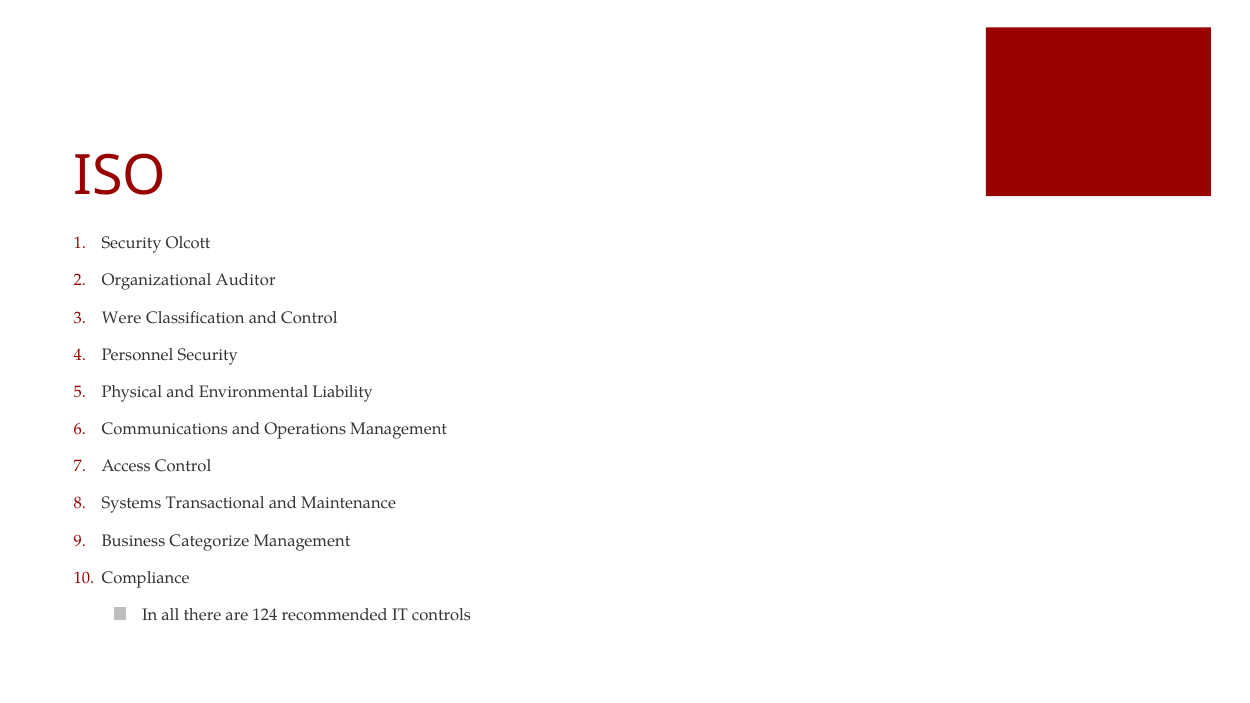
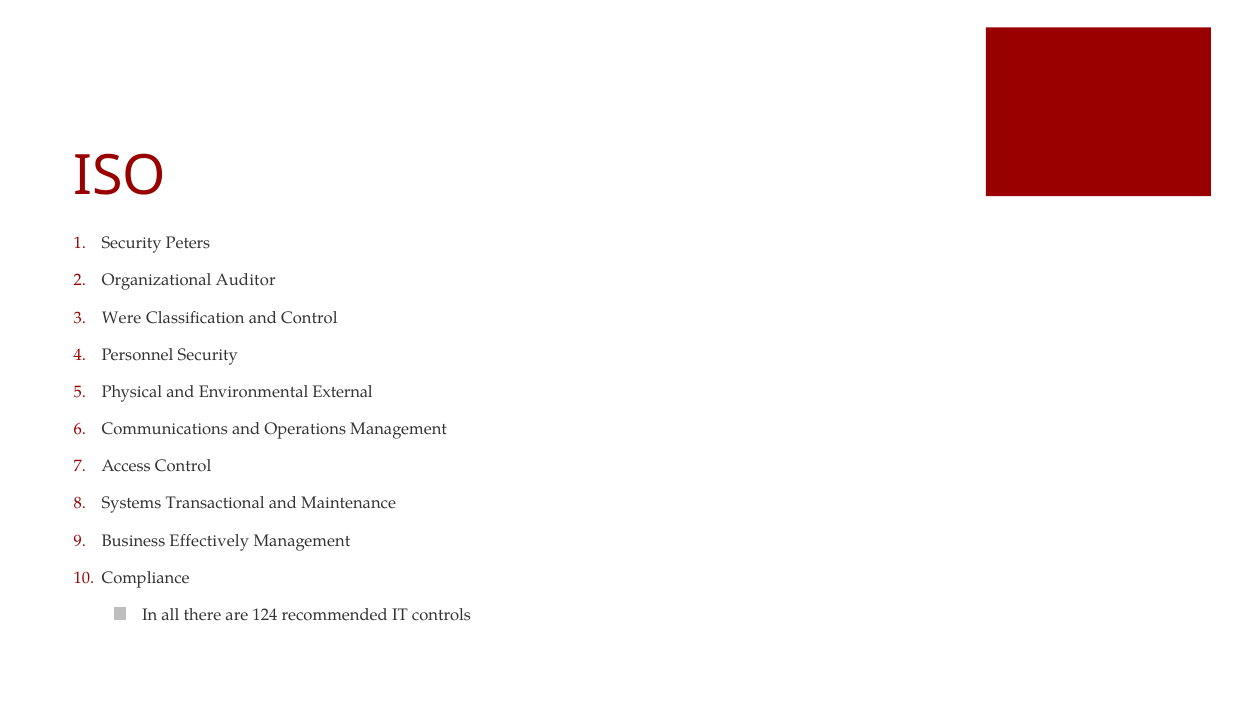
Olcott: Olcott -> Peters (188, 243)
Liability: Liability -> External (343, 392)
Categorize: Categorize -> Effectively (209, 541)
